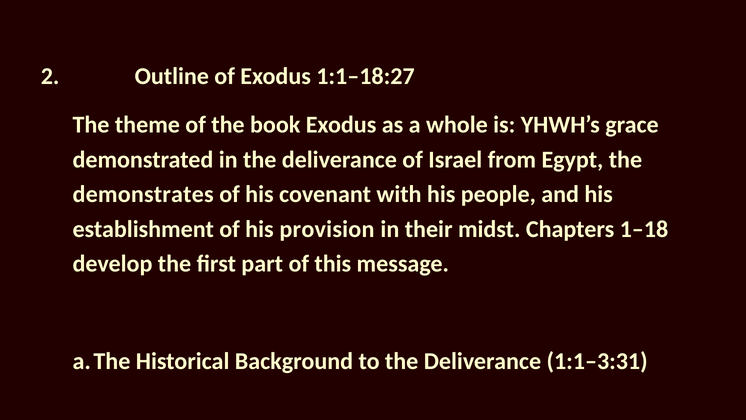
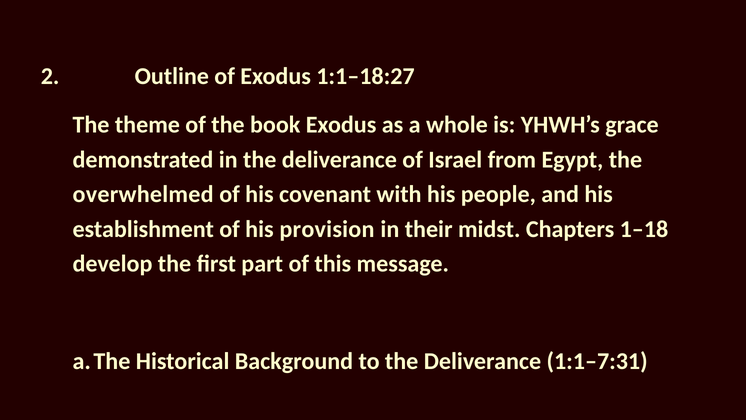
demonstrates: demonstrates -> overwhelmed (143, 194)
1:1–3:31: 1:1–3:31 -> 1:1–7:31 (597, 361)
